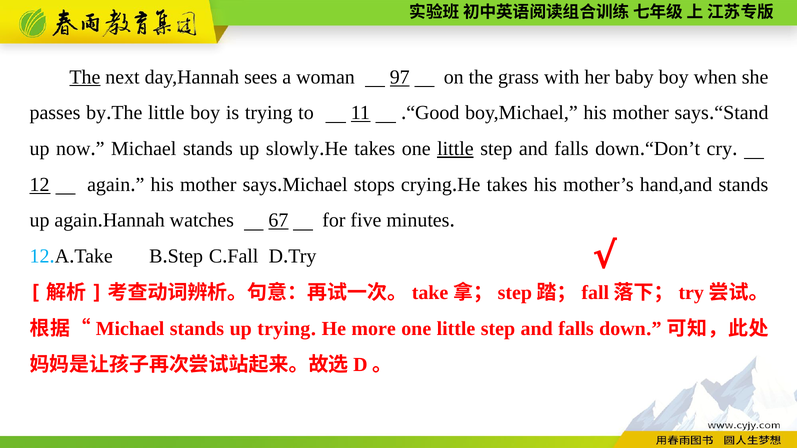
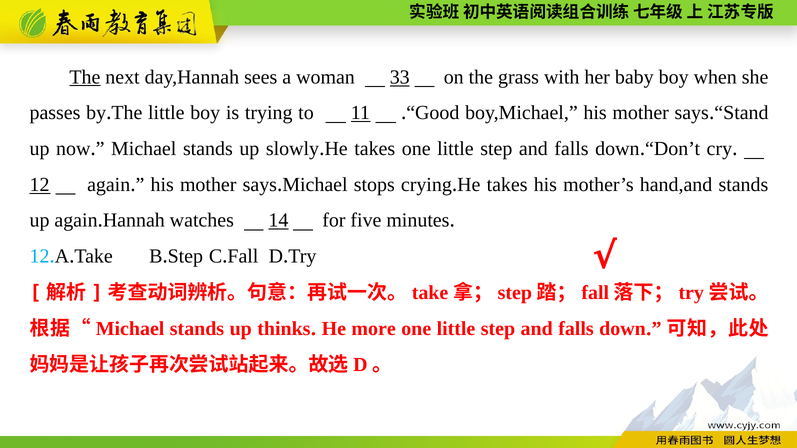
97: 97 -> 33 (400, 77)
little underline: present -> none (455, 149)
67: 67 -> 14 (278, 221)
up trying: trying -> thinks (284, 329)
